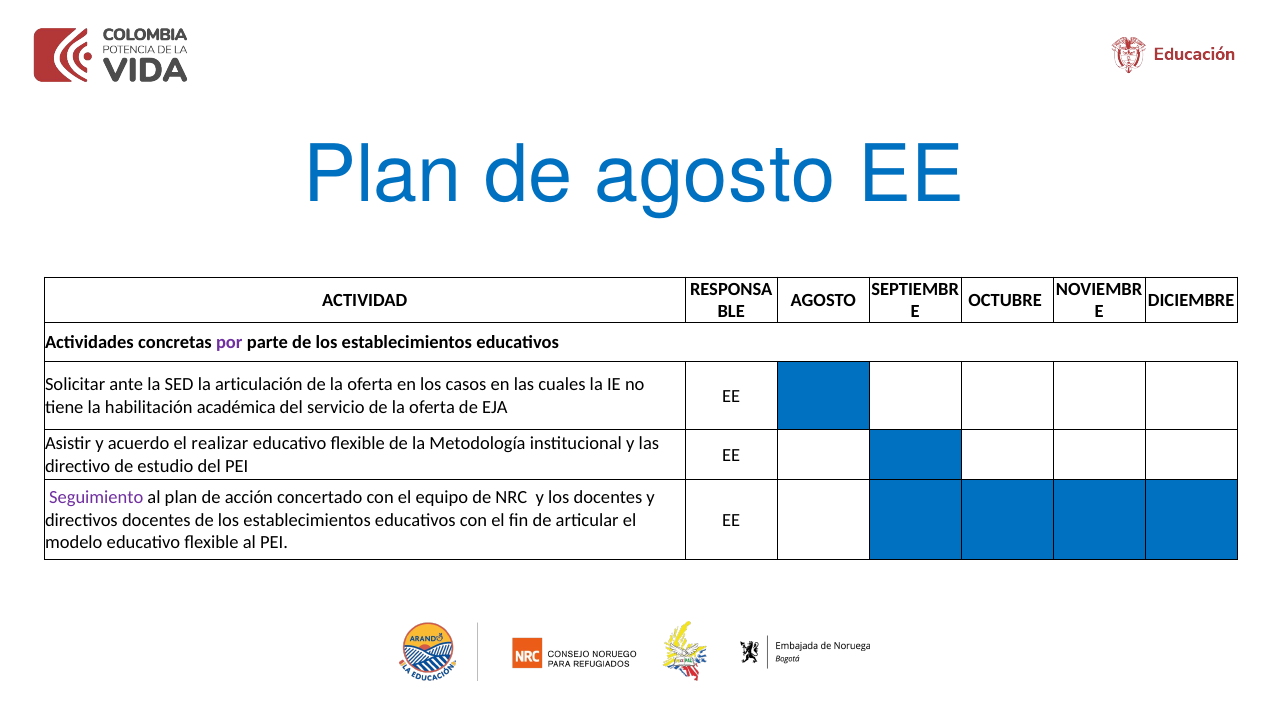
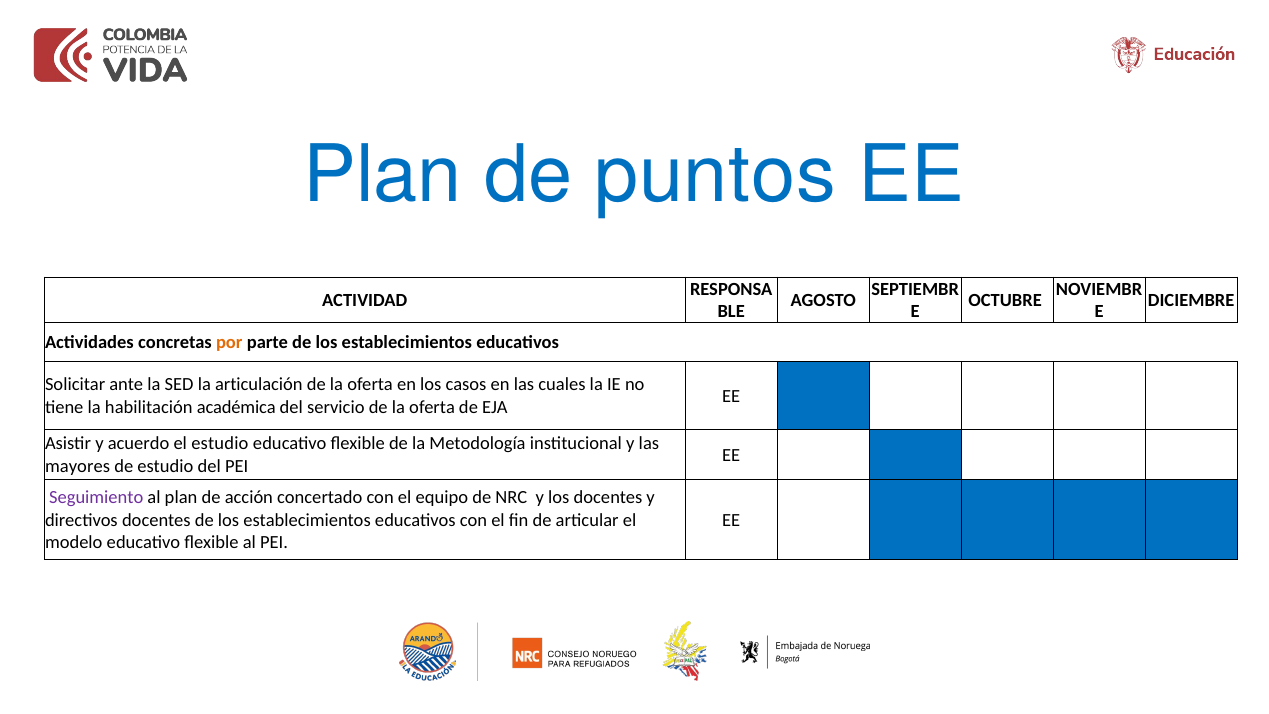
de agosto: agosto -> puntos (715, 175)
por colour: purple -> orange (229, 343)
el realizar: realizar -> estudio (220, 444)
directivo: directivo -> mayores (78, 466)
